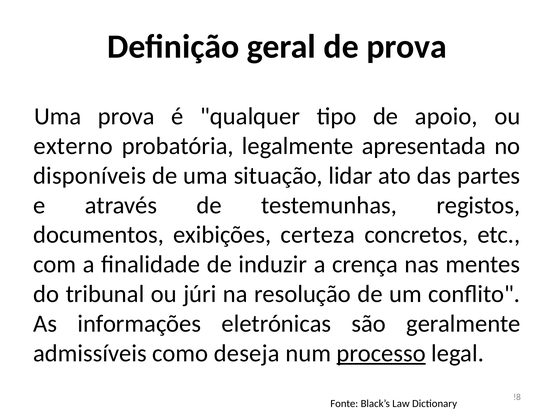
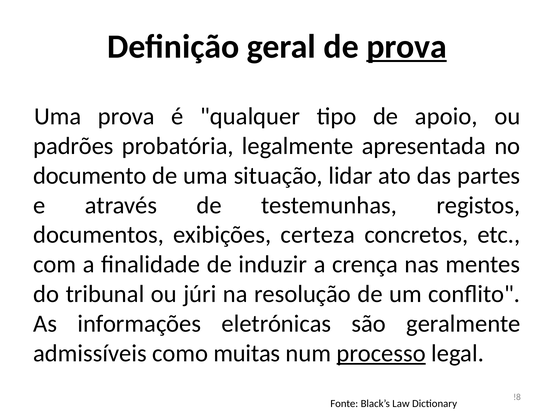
prova underline: none -> present (407, 46)
externo: externo -> padrões (73, 146)
disponíveis: disponíveis -> documento (90, 175)
deseja: deseja -> muitas (247, 353)
